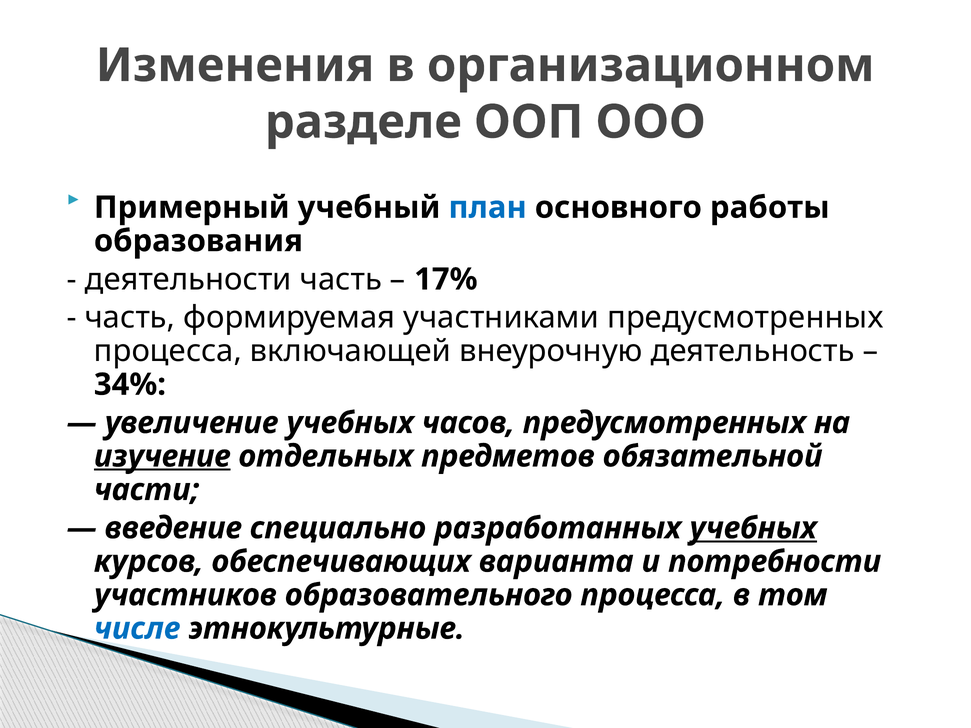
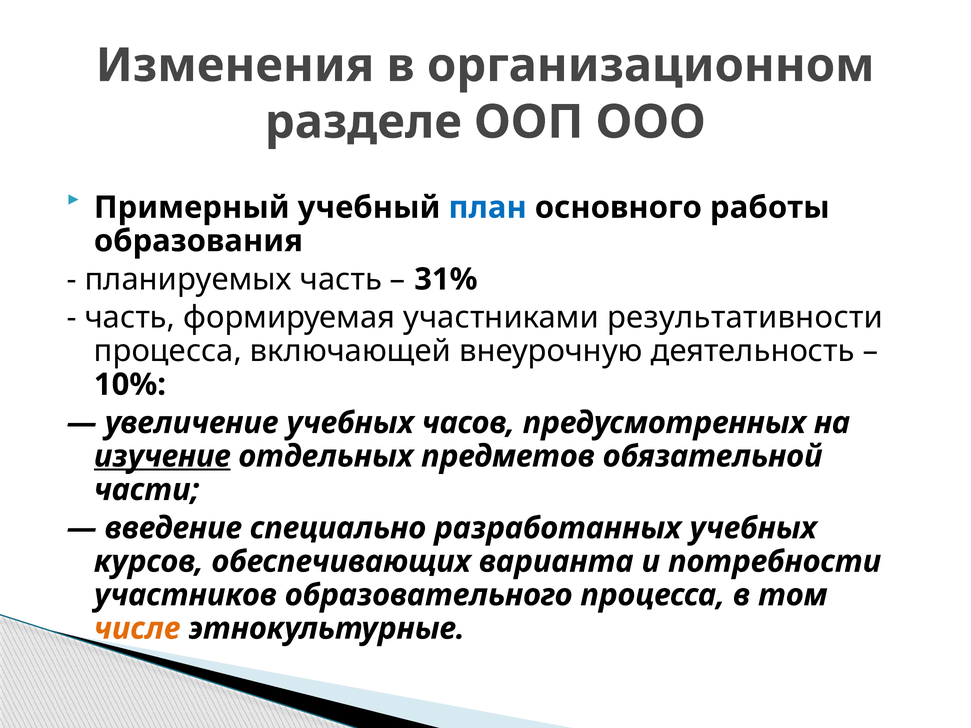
деятельности: деятельности -> планируемых (188, 279)
17%: 17% -> 31% (446, 279)
участниками предусмотренных: предусмотренных -> результативности (745, 318)
34%: 34% -> 10% (130, 385)
учебных underline: present -> none (753, 528)
числе colour: blue -> orange (137, 629)
